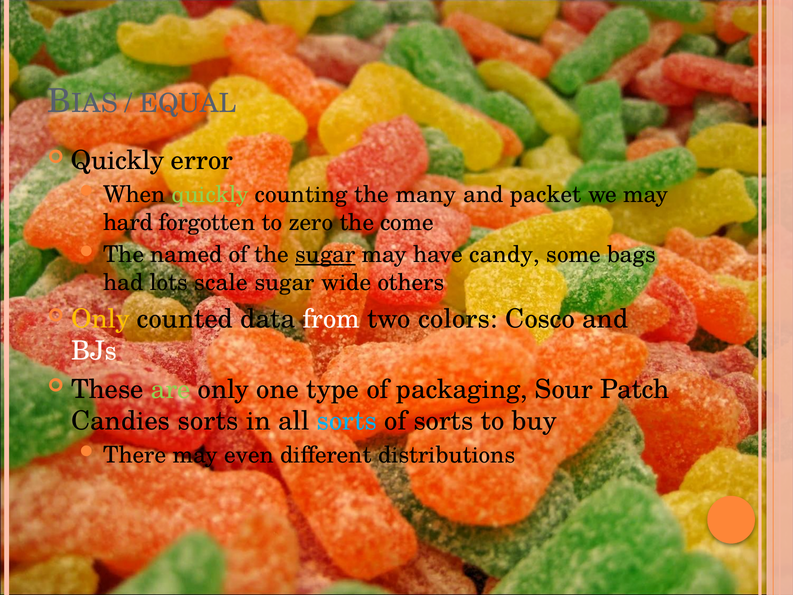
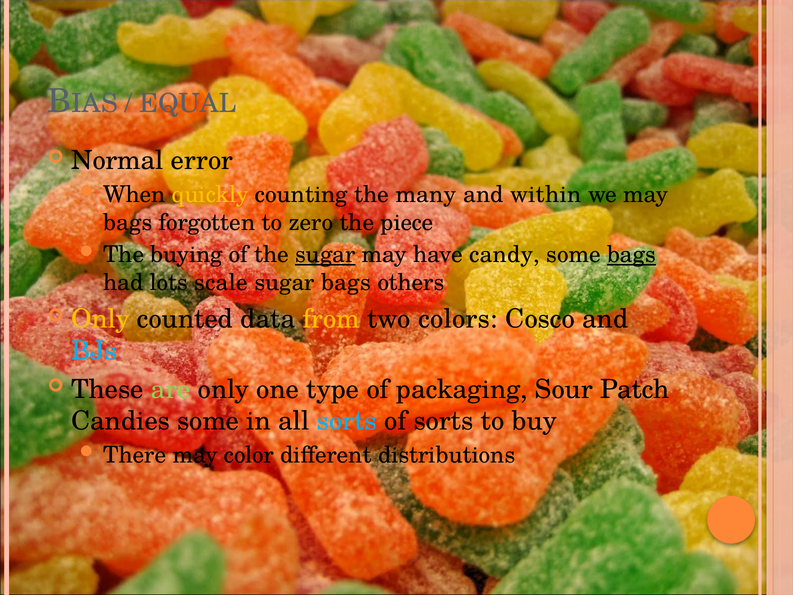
Quickly: Quickly -> Normal (118, 160)
quickly colour: light green -> yellow (210, 195)
packet: packet -> within (546, 195)
hard: hard -> bags (128, 222)
come: come -> piece (407, 222)
named: named -> buying (186, 255)
bags underline: none -> present (631, 255)
sugar wide: wide -> bags (346, 282)
from colour: white -> yellow (331, 319)
BJs colour: white -> light blue (94, 351)
Candies sorts: sorts -> some (208, 421)
even: even -> color (249, 455)
